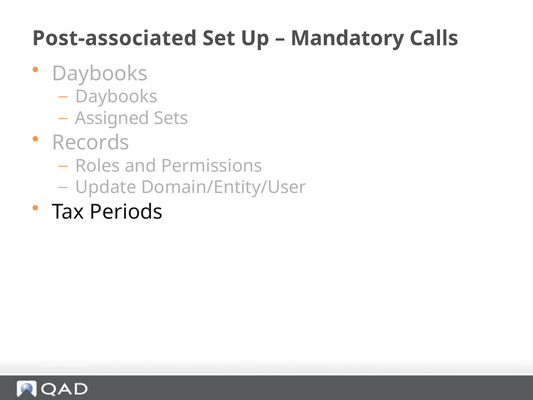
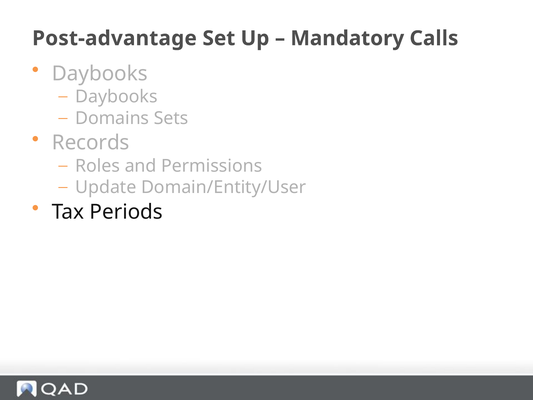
Post-associated: Post-associated -> Post-advantage (114, 38)
Assigned: Assigned -> Domains (112, 118)
